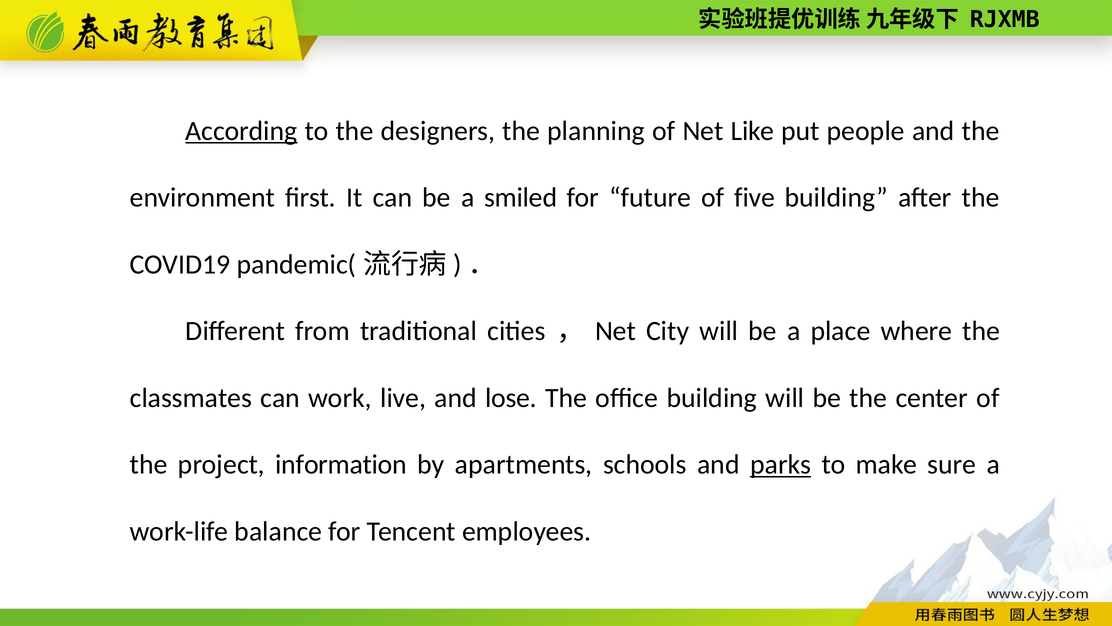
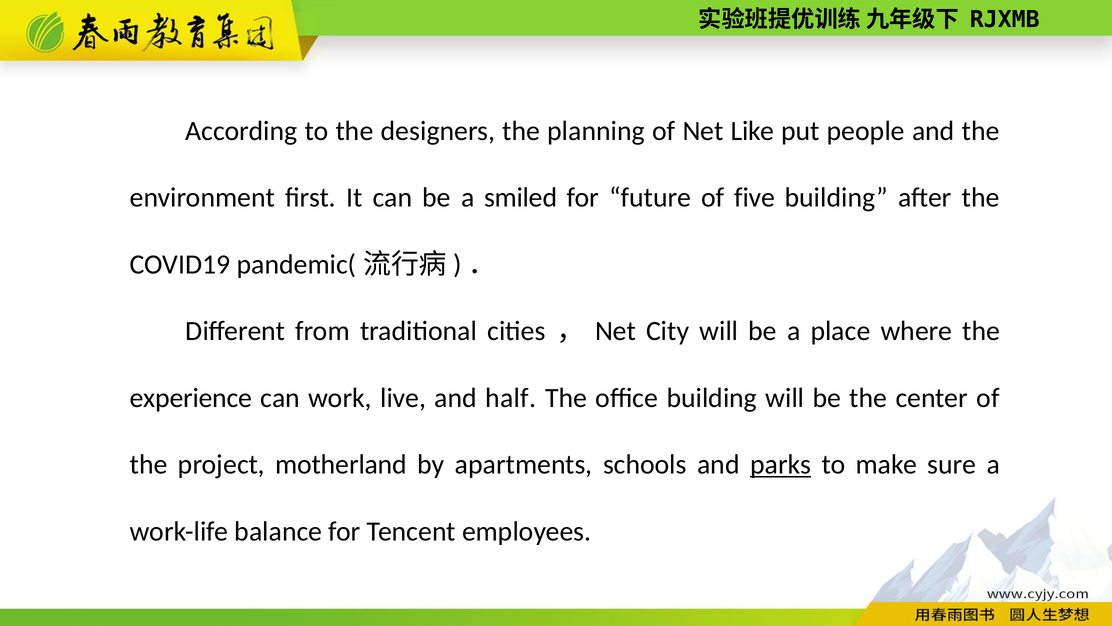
According underline: present -> none (241, 131)
classmates: classmates -> experience (191, 398)
lose: lose -> half (511, 398)
information: information -> motherland (341, 464)
